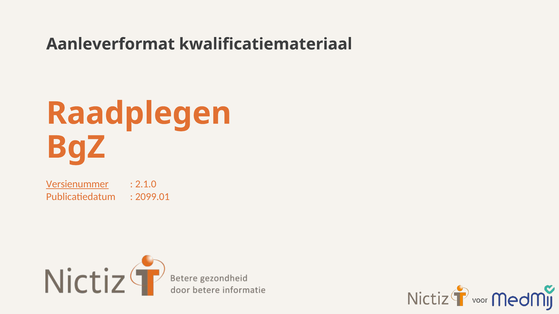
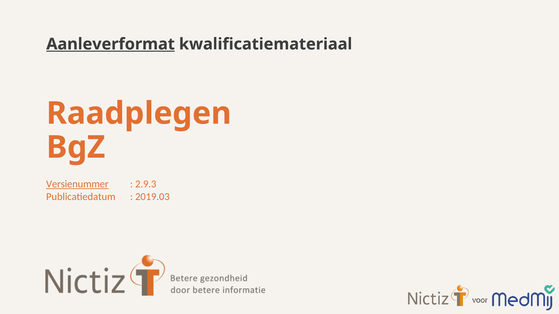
Aanleverformat underline: none -> present (111, 44)
2.1.0: 2.1.0 -> 2.9.3 (146, 184)
2099.01: 2099.01 -> 2019.03 (152, 197)
